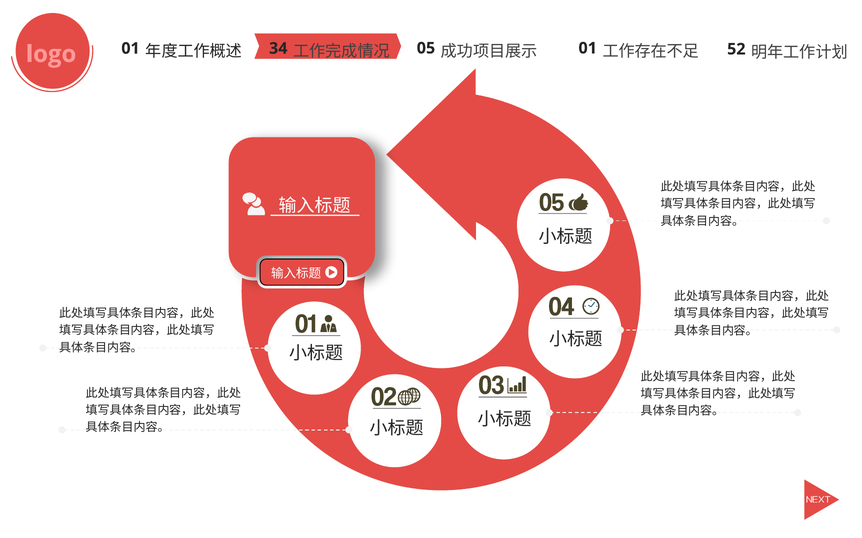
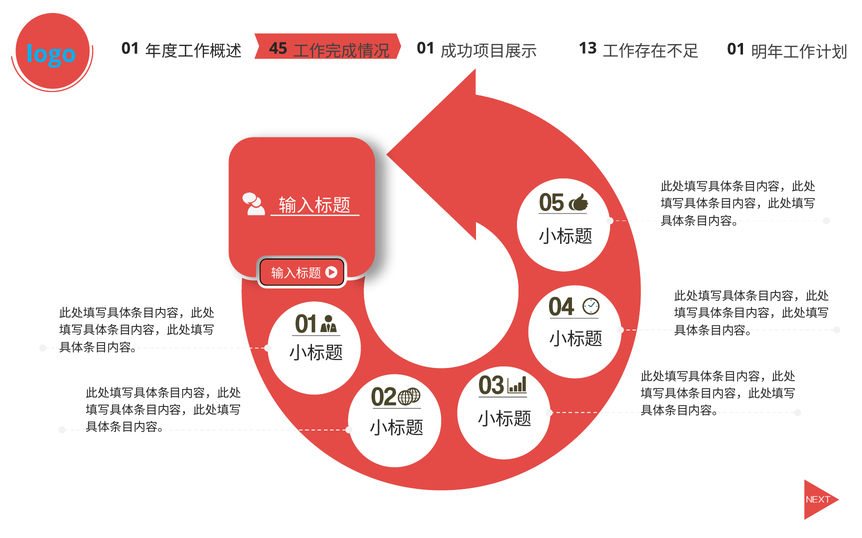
logo colour: pink -> light blue (51, 54)
34: 34 -> 45 (278, 48)
05: 05 -> 01 (426, 48)
01: 01 -> 13 (588, 48)
52: 52 -> 01 (736, 49)
